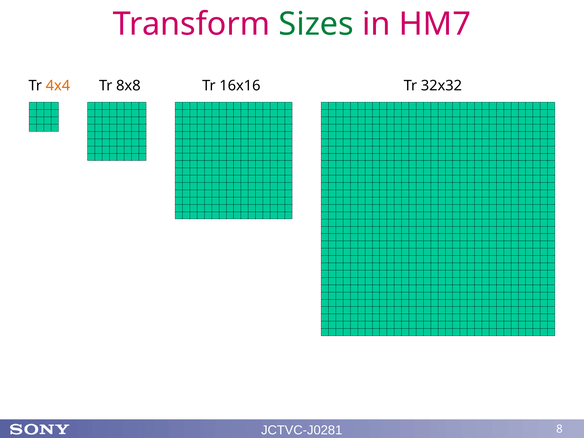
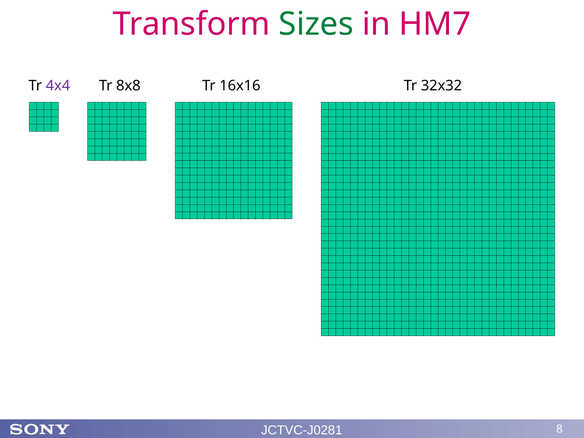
4x4 colour: orange -> purple (58, 86)
